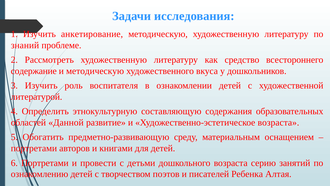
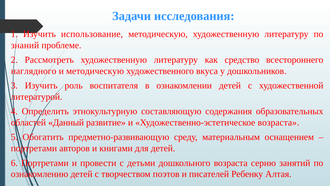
анкетирование: анкетирование -> использование (92, 34)
содержание: содержание -> наглядного (34, 71)
Данной: Данной -> Данный (66, 122)
Ребенка: Ребенка -> Ребенку (247, 174)
